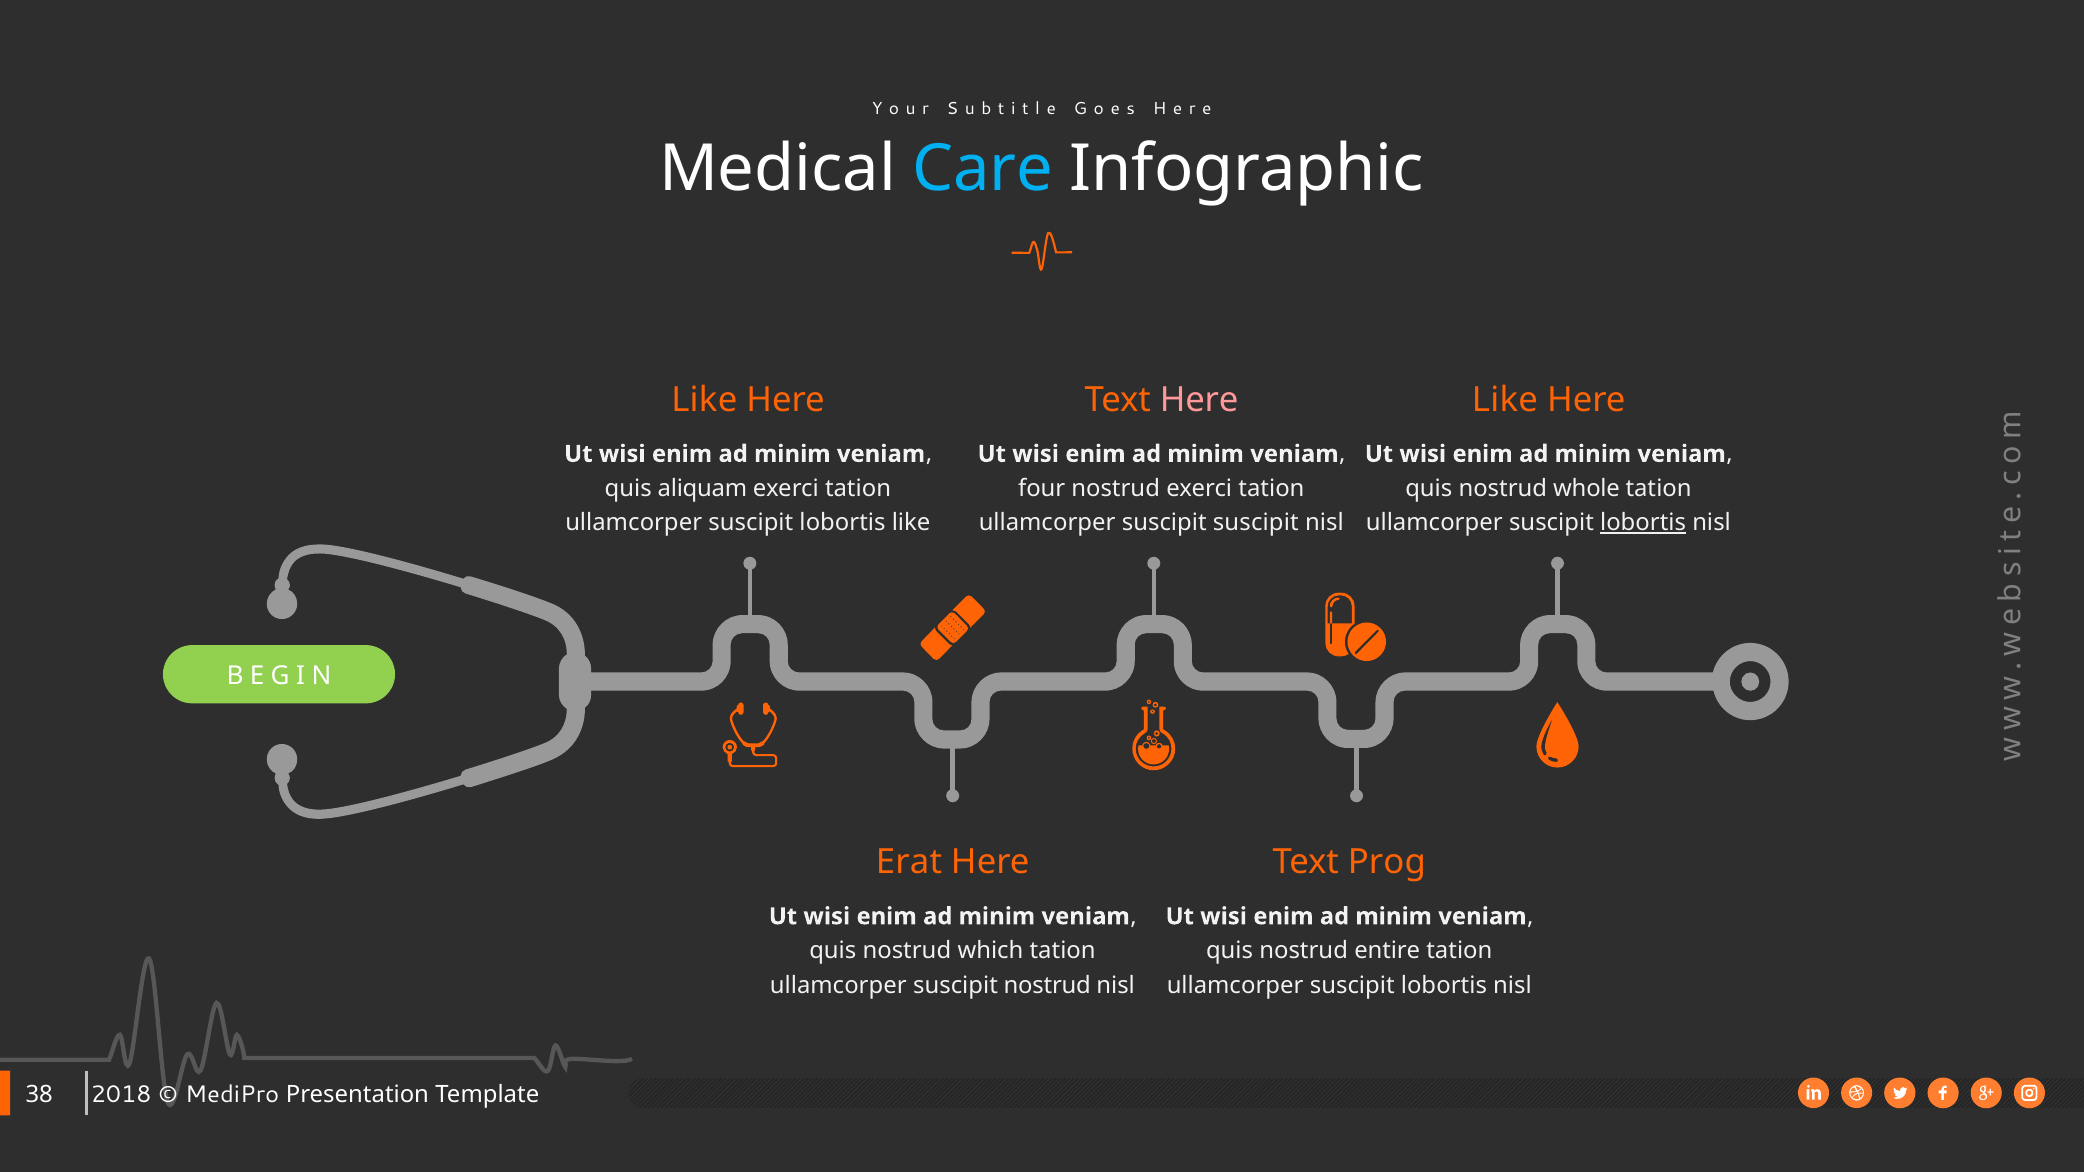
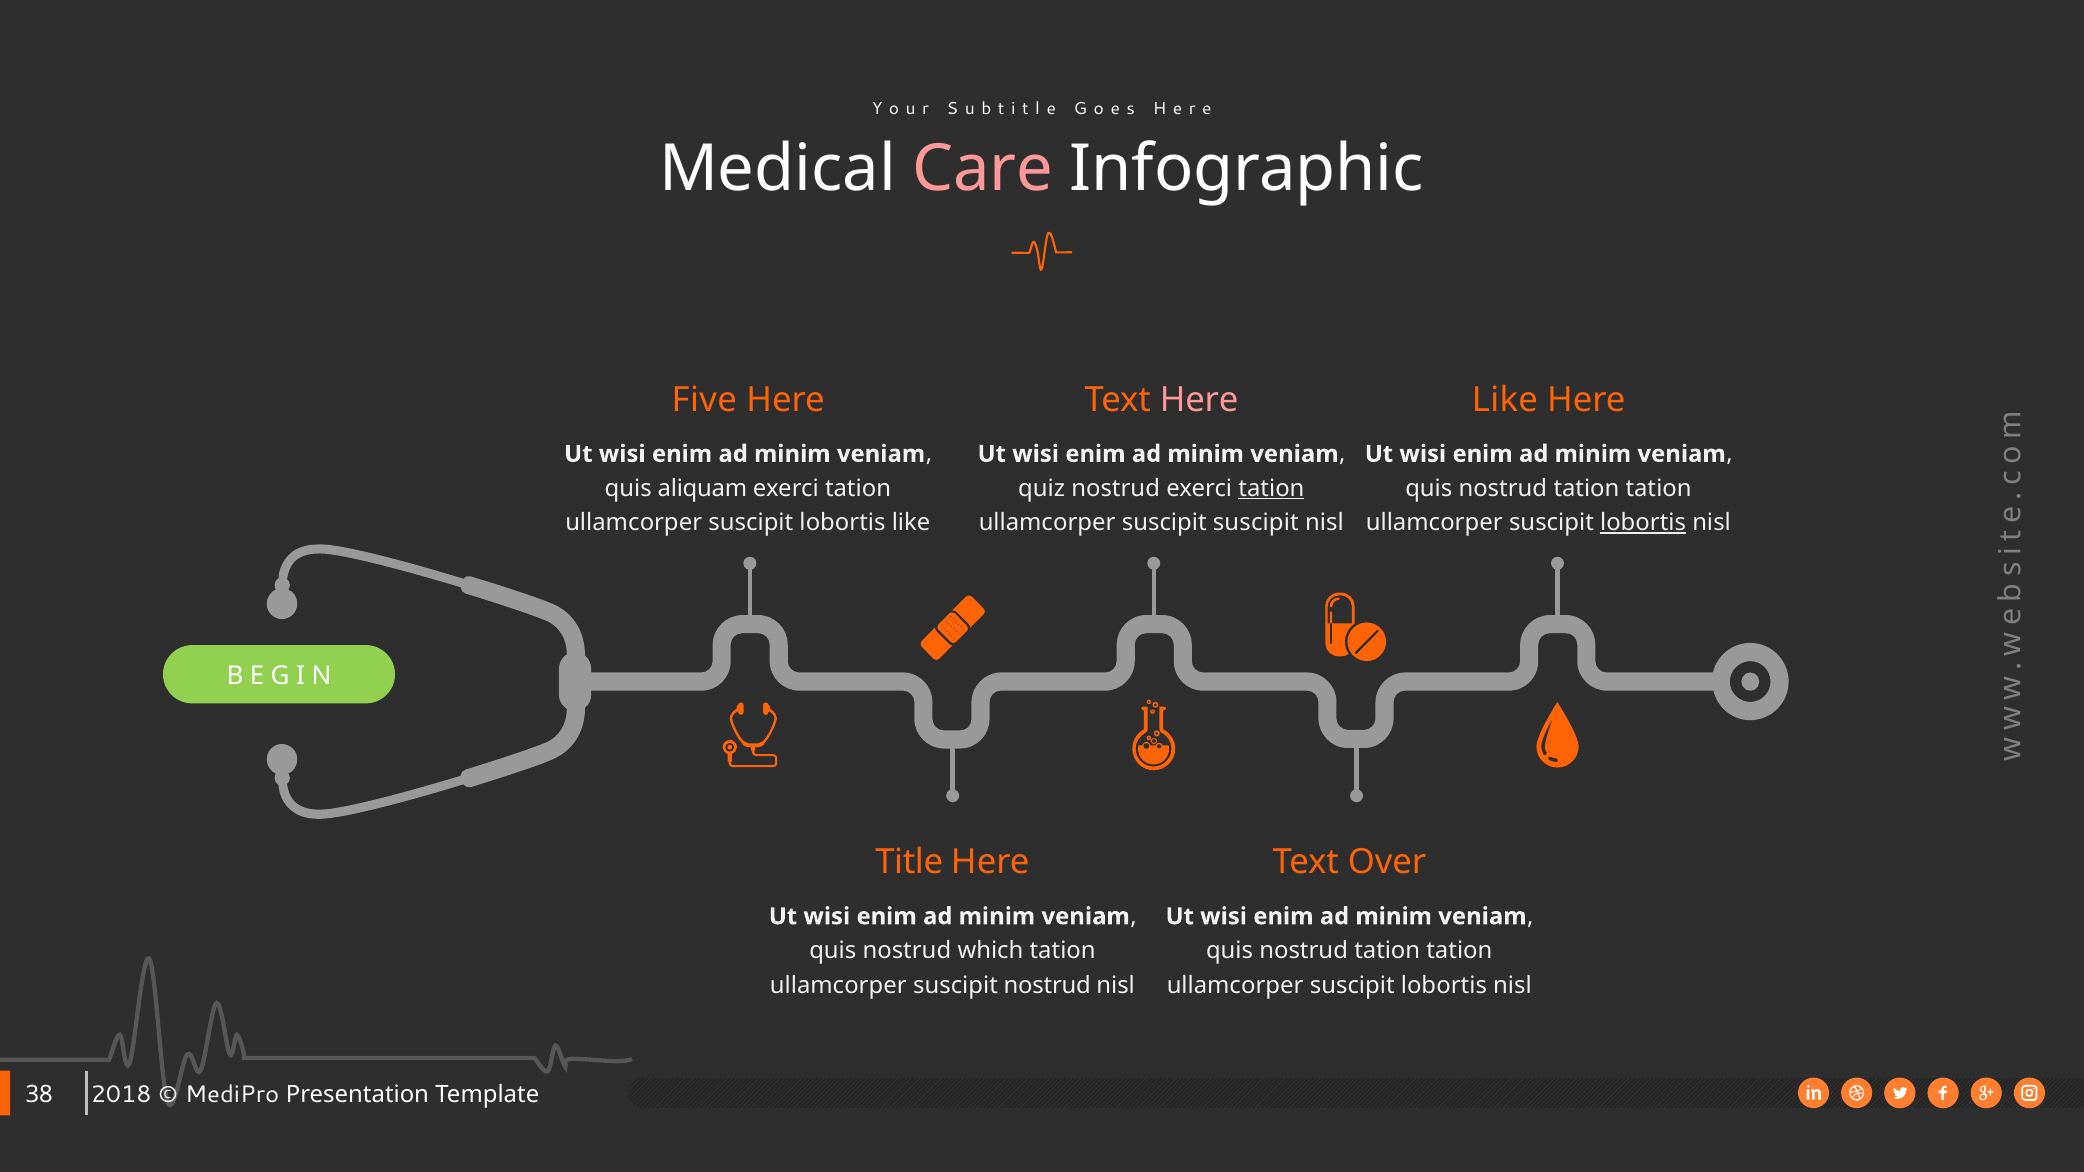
Care colour: light blue -> pink (983, 170)
Like: Like -> Five (704, 400)
four: four -> quiz (1042, 488)
tation underline: none -> present (1271, 488)
whole: whole -> tation (1586, 488)
Erat: Erat -> Title (909, 862)
Prog: Prog -> Over (1387, 862)
entire: entire -> tation (1387, 951)
